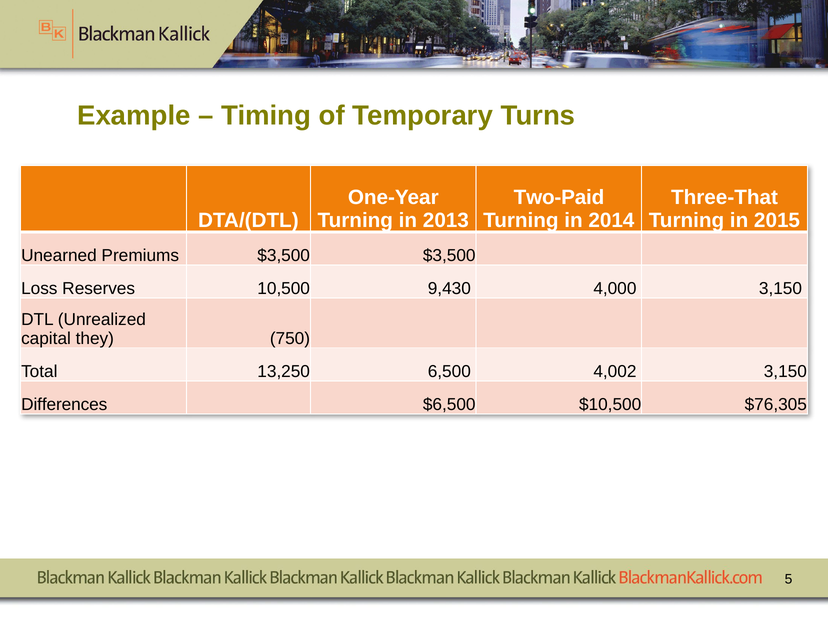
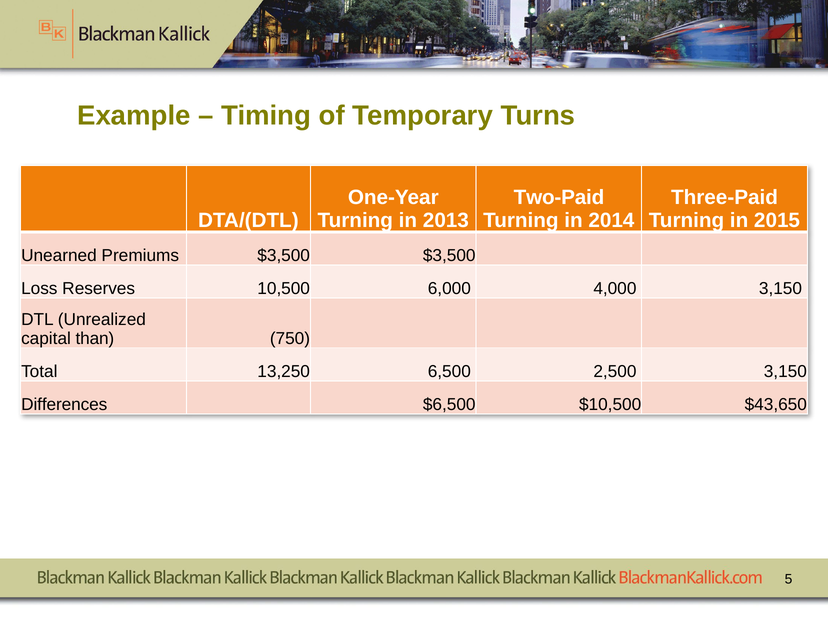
Three-That: Three-That -> Three-Paid (724, 197)
9,430: 9,430 -> 6,000 (449, 289)
they: they -> than (95, 338)
4,002: 4,002 -> 2,500 (615, 372)
$76,305: $76,305 -> $43,650 (776, 405)
